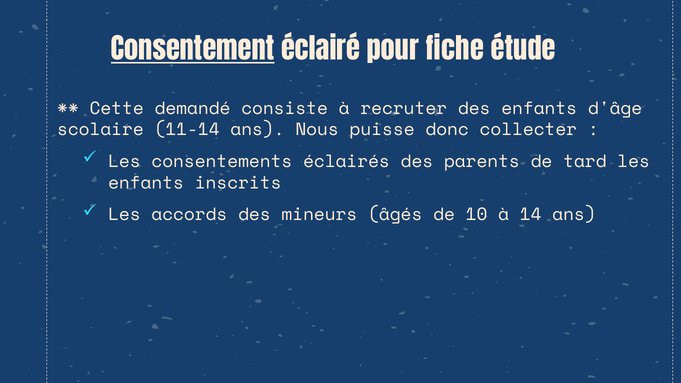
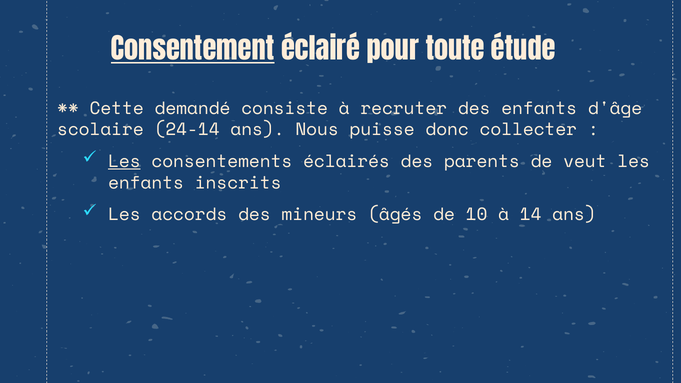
fiche: fiche -> toute (455, 51)
11-14: 11-14 -> 24-14 (187, 130)
Les underline: none -> present (124, 161)
tard: tard -> veut (585, 161)
